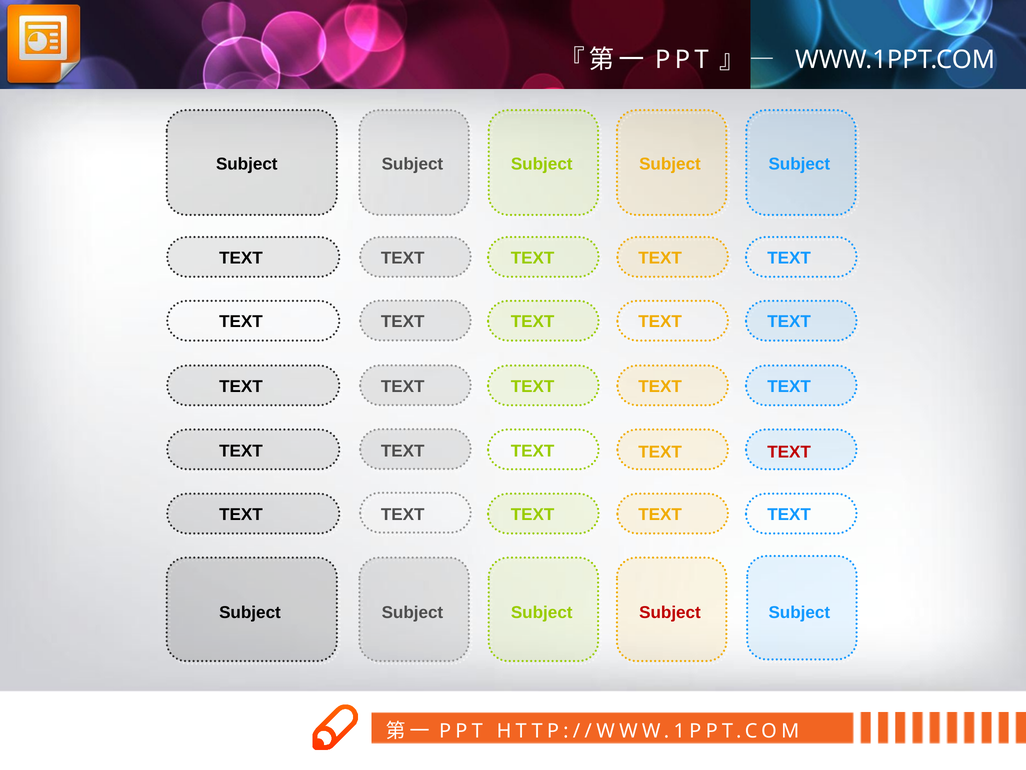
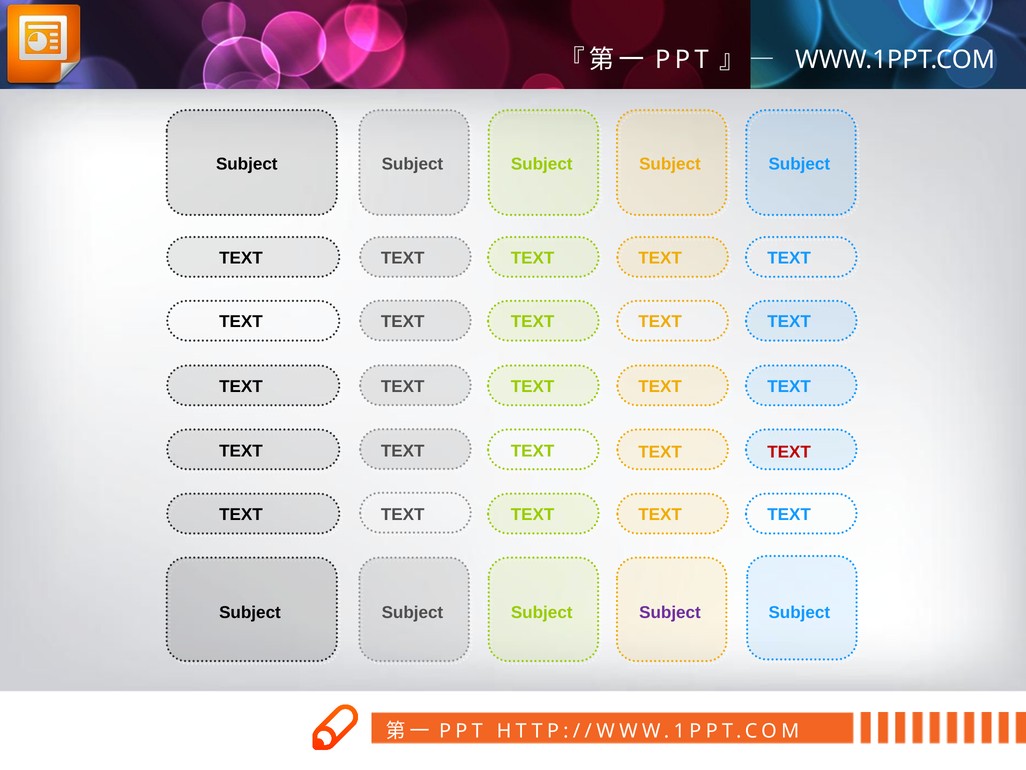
Subject colour: red -> purple (670, 612)
